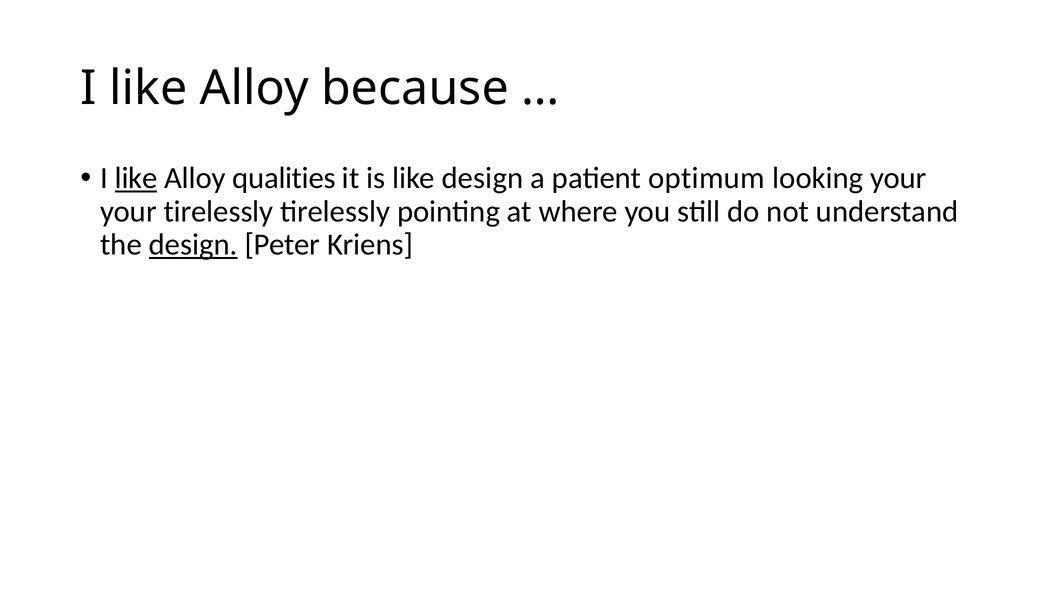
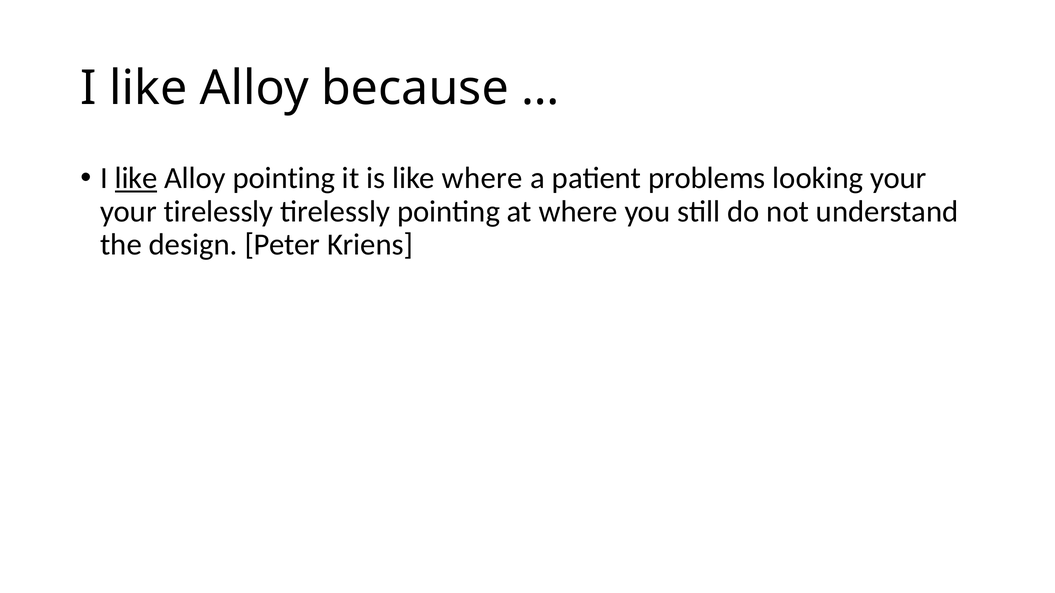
Alloy qualities: qualities -> pointing (284, 178)
like design: design -> where (482, 178)
optimum: optimum -> problems (707, 178)
design underline: present -> none (193, 245)
